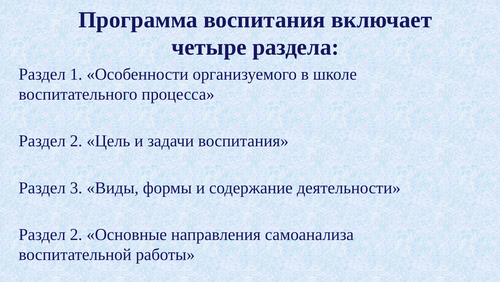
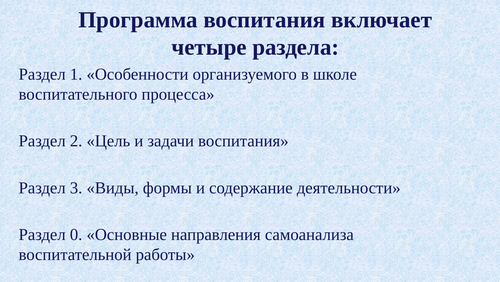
2: 2 -> 0 (76, 234)
